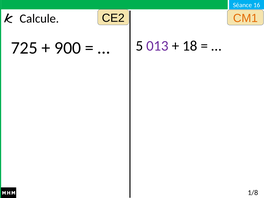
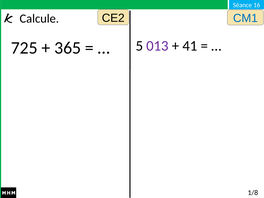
CM1 colour: orange -> blue (245, 18)
18: 18 -> 41 (190, 46)
900: 900 -> 365 (68, 48)
